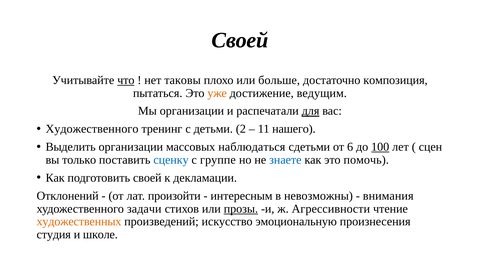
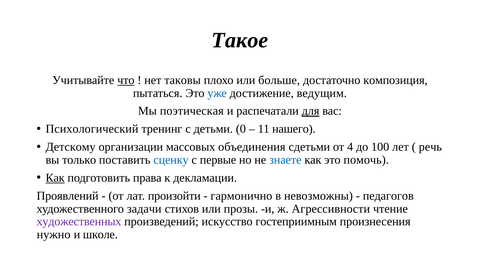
Своей: Своей -> Такое (240, 40)
уже colour: orange -> blue (217, 93)
Мы организации: организации -> поэтическая (192, 111)
Художественного: Художественного -> Психологический (92, 129)
2: 2 -> 0 (241, 129)
Выделить: Выделить -> Детскому (71, 147)
наблюдаться: наблюдаться -> объединения (252, 147)
6: 6 -> 4 (350, 147)
100 underline: present -> none (380, 147)
сцен: сцен -> речь (430, 147)
группе: группе -> первые (218, 160)
Как underline: none -> present (55, 178)
подготовить своей: своей -> права (147, 178)
Отклонений: Отклонений -> Проявлений (68, 196)
интересным: интересным -> гармонично (241, 196)
внимания: внимания -> педагогов (388, 196)
прозы underline: present -> none (241, 209)
художественных colour: orange -> purple (79, 222)
эмоциональную: эмоциональную -> гостеприимным (296, 222)
студия: студия -> нужно (54, 235)
